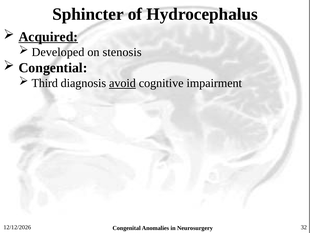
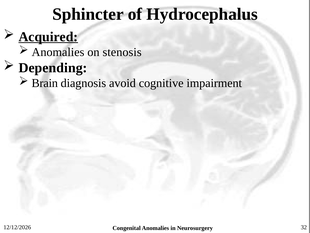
Developed: Developed -> Anomalies (58, 52)
Congential: Congential -> Depending (53, 68)
Third: Third -> Brain (45, 83)
avoid underline: present -> none (122, 83)
